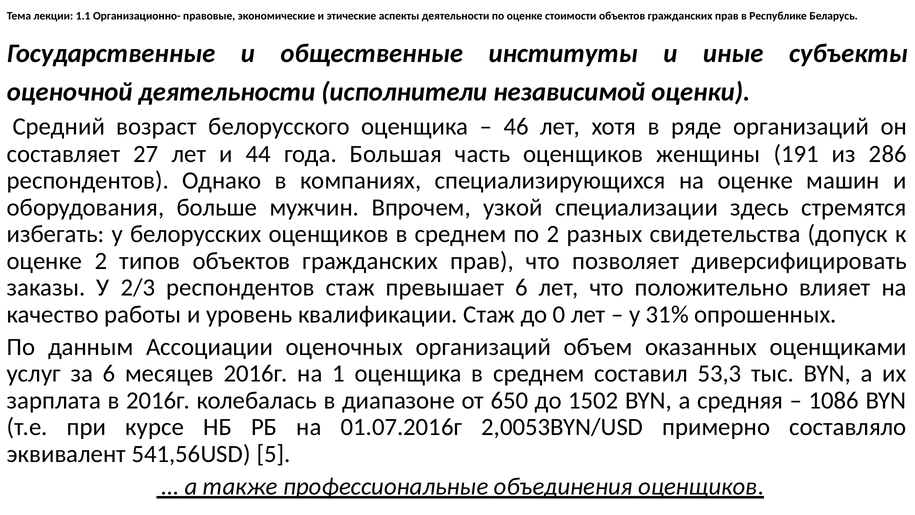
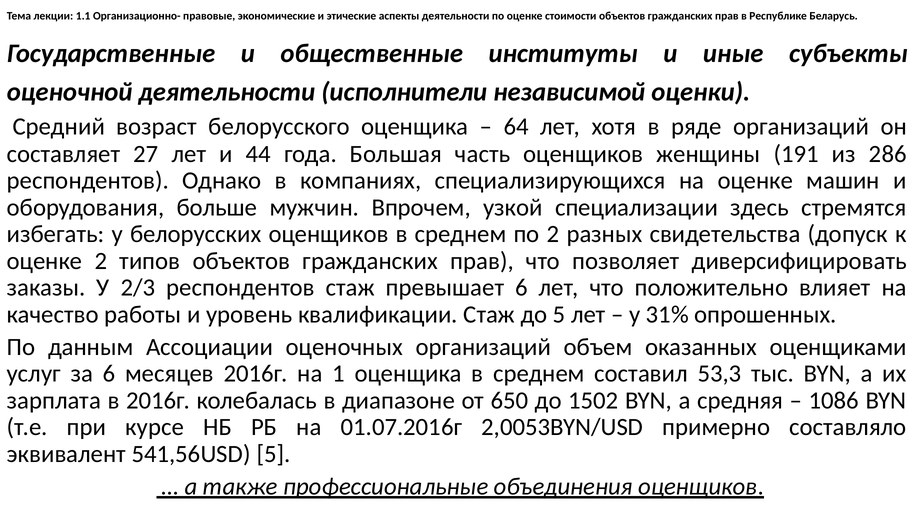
46: 46 -> 64 (516, 127)
до 0: 0 -> 5 (559, 314)
